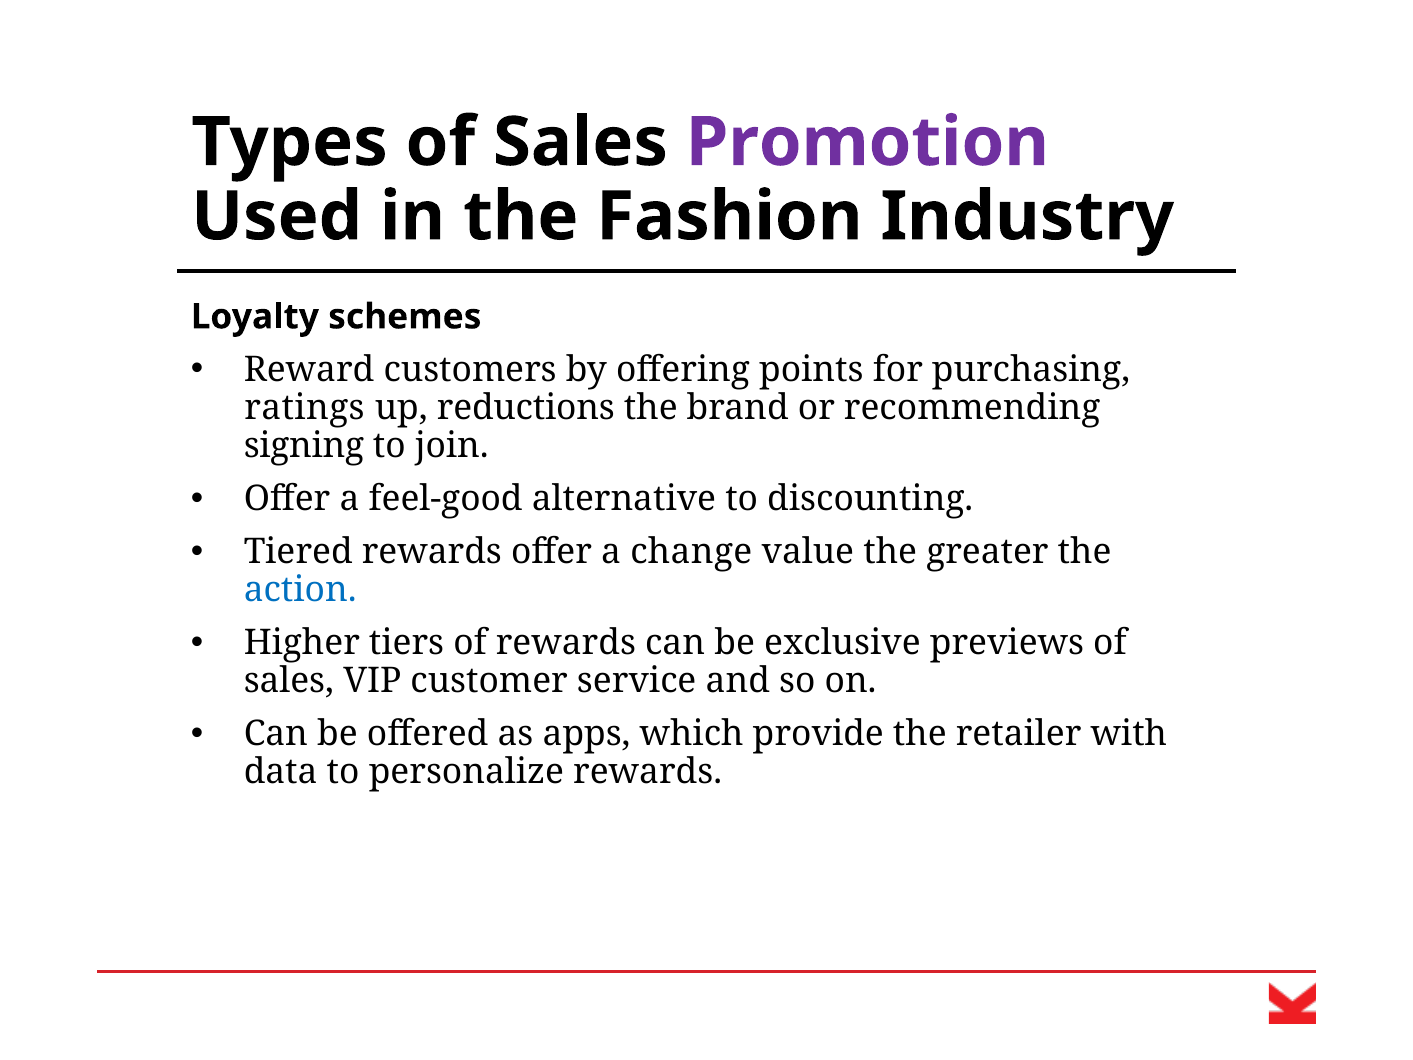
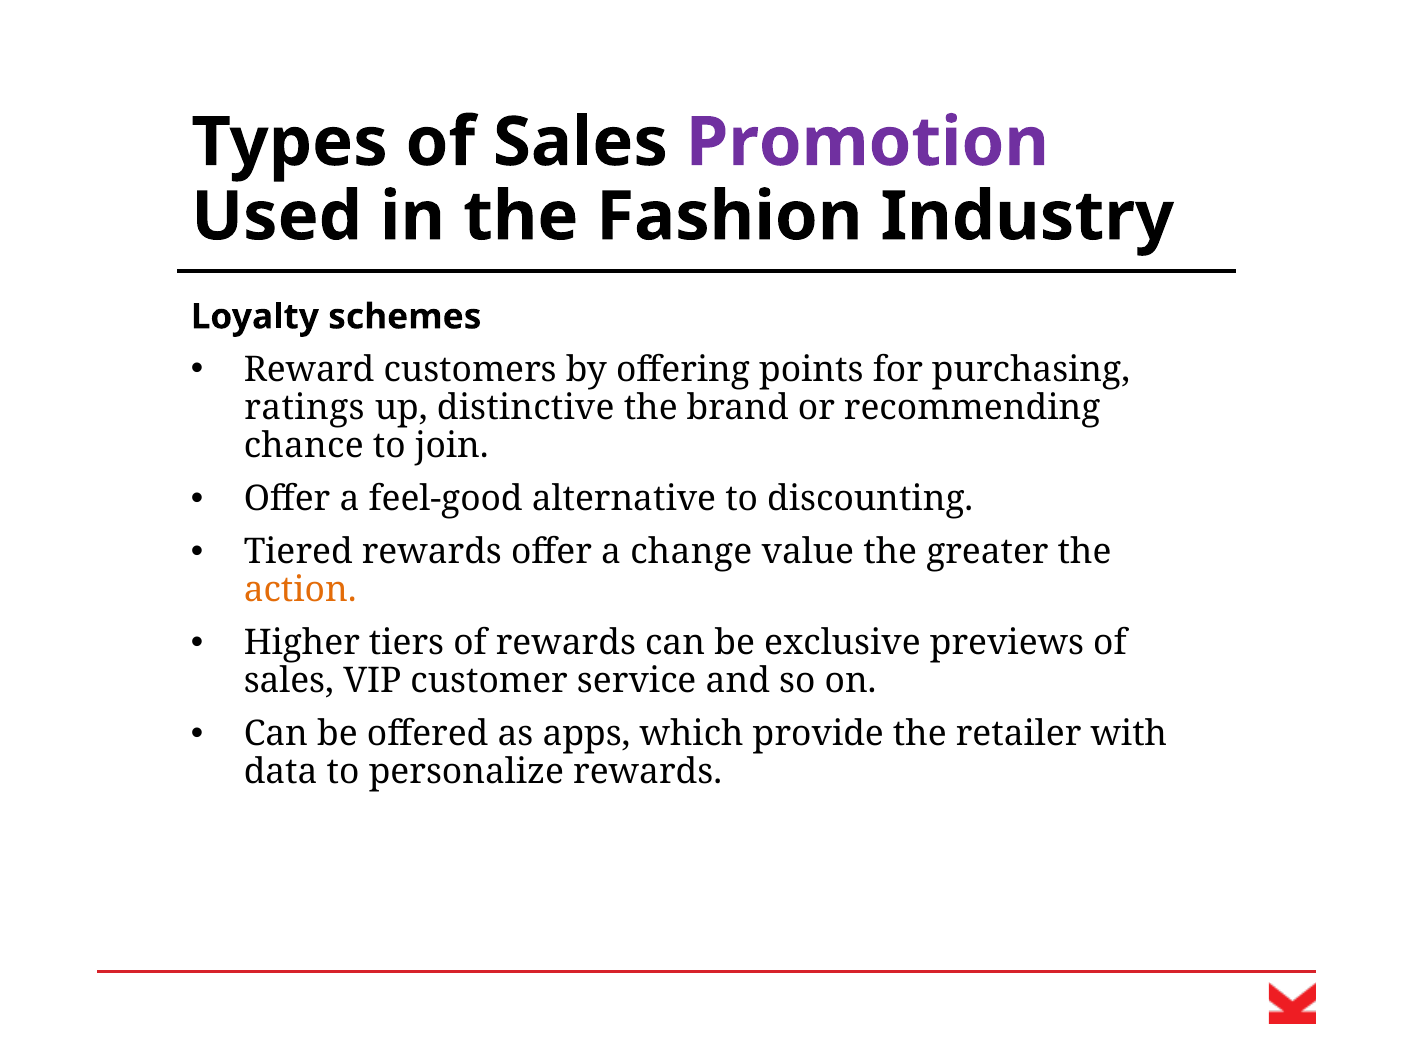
reductions: reductions -> distinctive (526, 408)
signing: signing -> chance (304, 446)
action colour: blue -> orange (300, 590)
